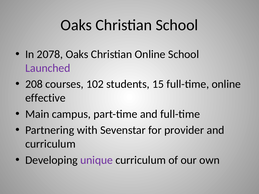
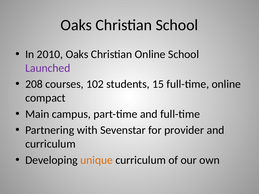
2078: 2078 -> 2010 (50, 54)
effective: effective -> compact (45, 98)
unique colour: purple -> orange (97, 160)
